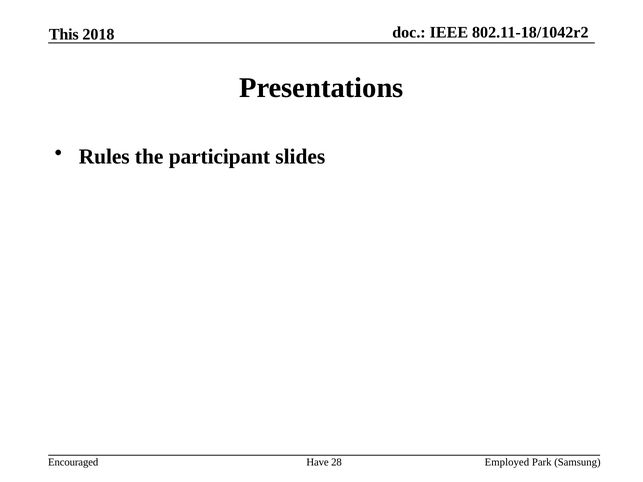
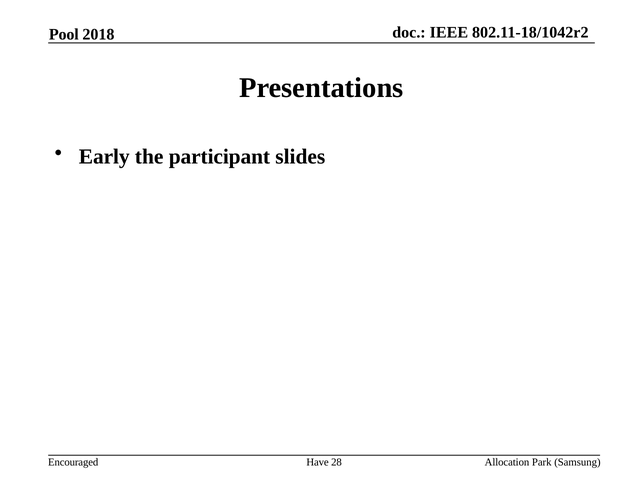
This: This -> Pool (64, 34)
Rules: Rules -> Early (104, 157)
Employed: Employed -> Allocation (507, 463)
